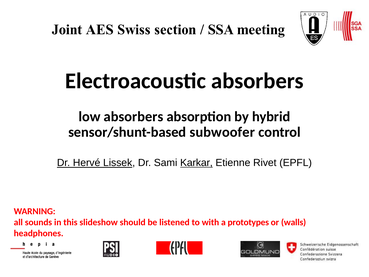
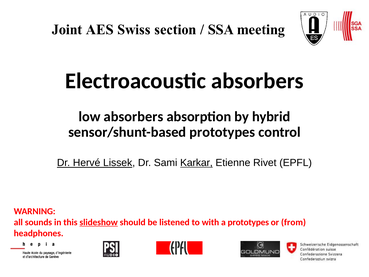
sensor/shunt-based subwoofer: subwoofer -> prototypes (222, 132)
slideshow underline: none -> present (99, 222)
walls: walls -> from (293, 222)
